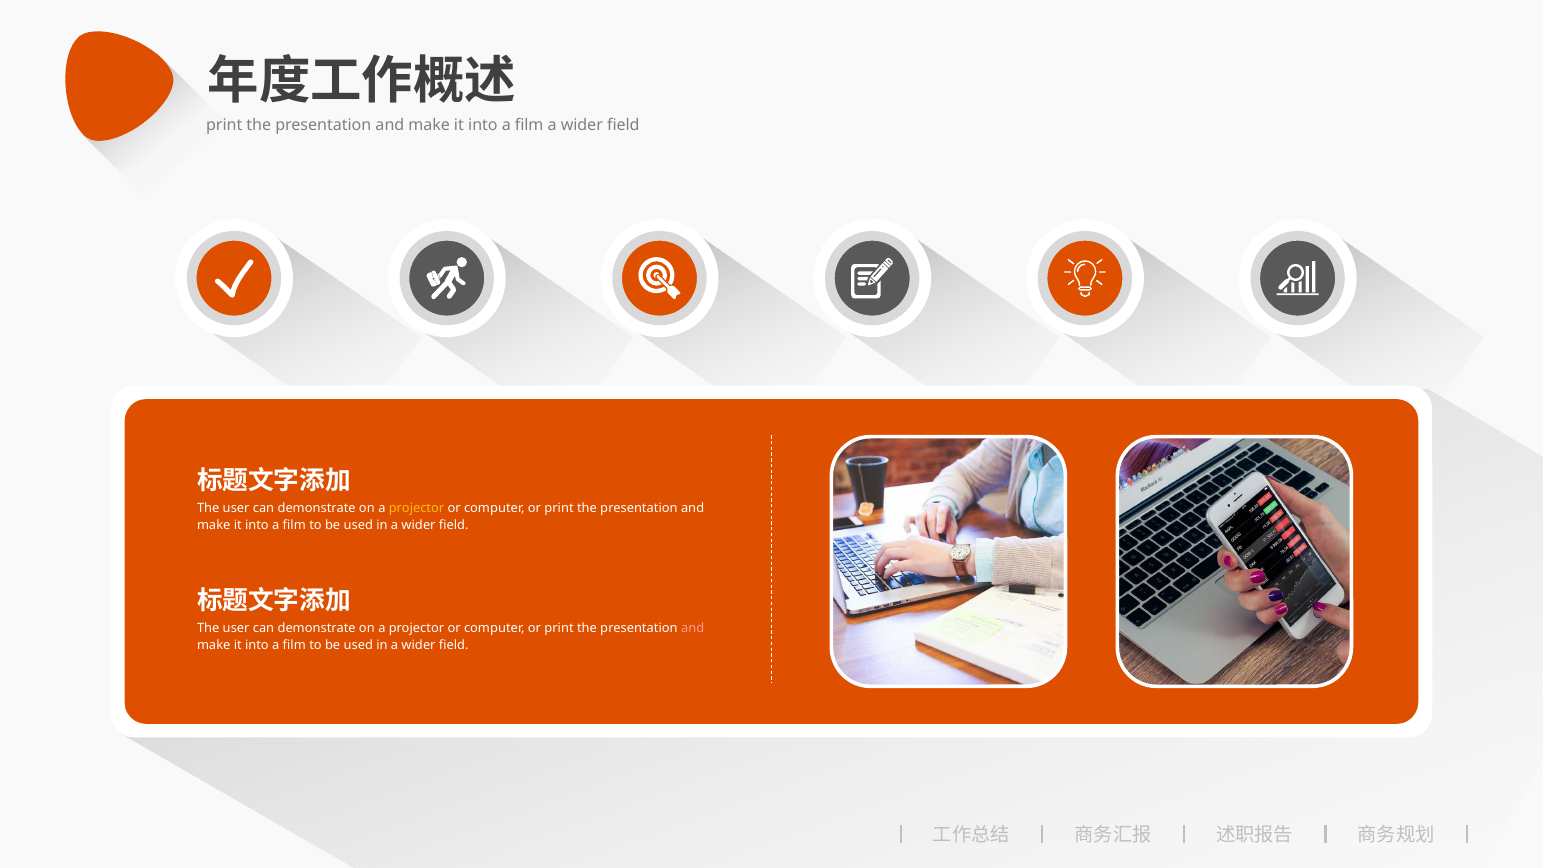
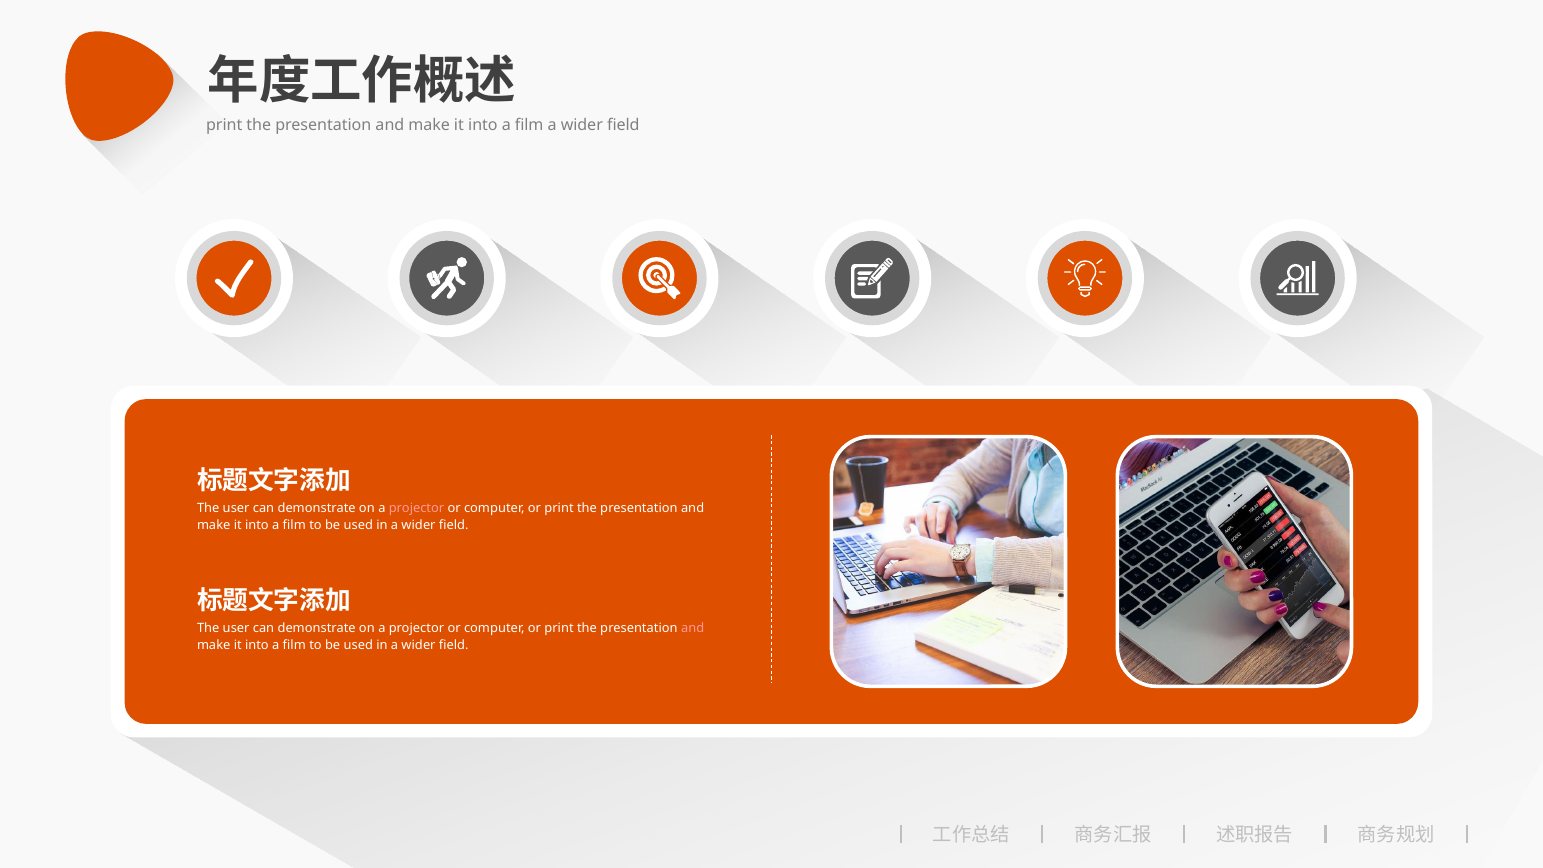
projector colour: yellow -> pink (416, 508)
